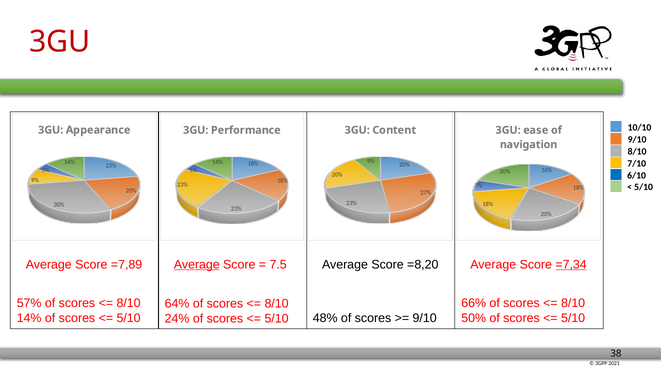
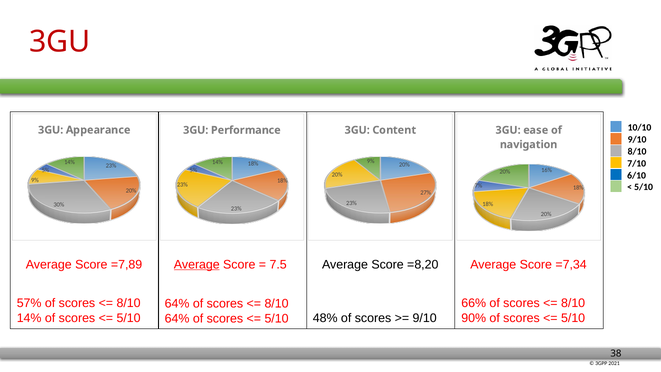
=7,34 underline: present -> none (571, 264)
50%: 50% -> 90% (474, 318)
24%: 24% -> 64% (177, 319)
